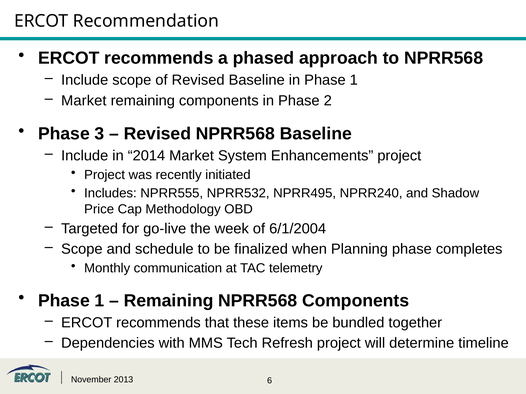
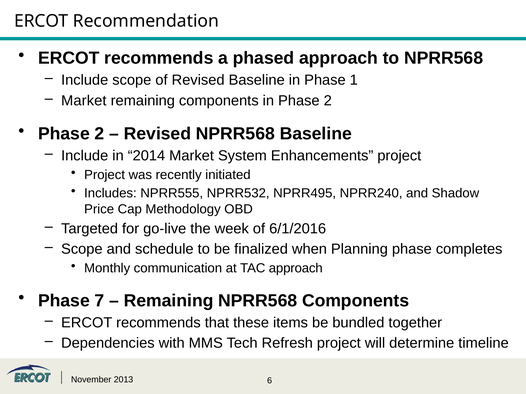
3: 3 -> 2 (99, 134)
6/1/2004: 6/1/2004 -> 6/1/2016 (298, 229)
TAC telemetry: telemetry -> approach (296, 269)
1: 1 -> 7 (99, 301)
